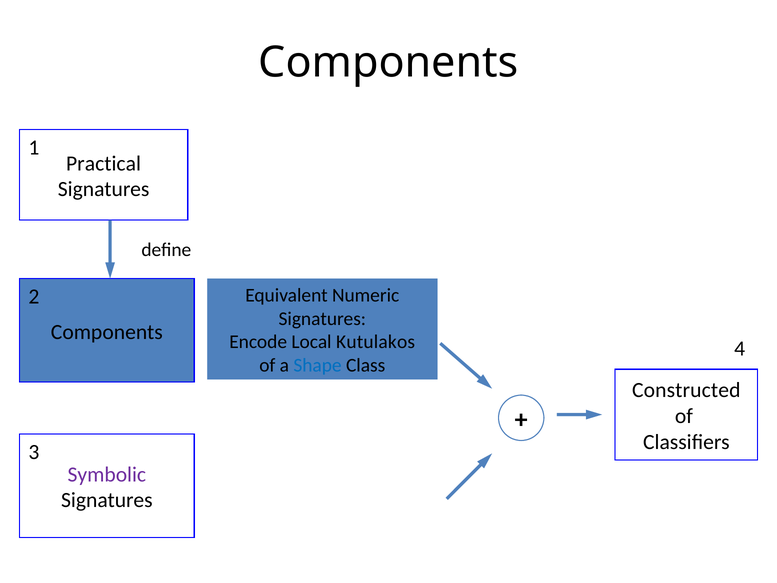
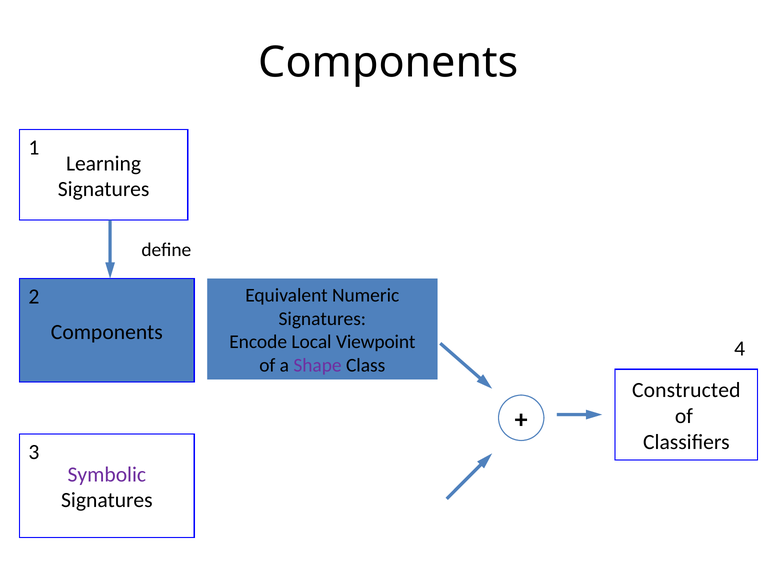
Practical: Practical -> Learning (104, 163)
Kutulakos: Kutulakos -> Viewpoint (376, 342)
Shape colour: blue -> purple (318, 365)
